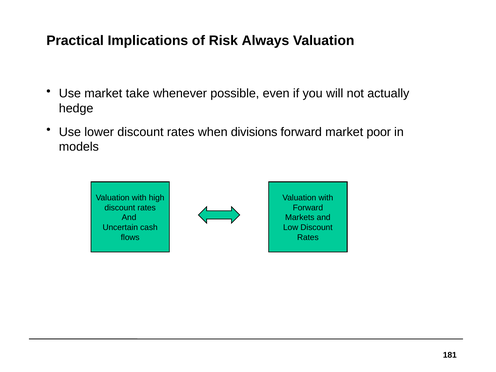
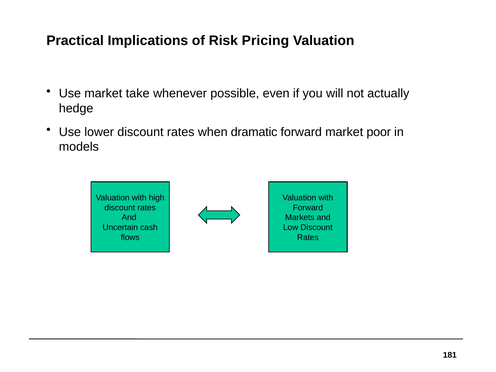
Always: Always -> Pricing (265, 41)
divisions: divisions -> dramatic (254, 132)
